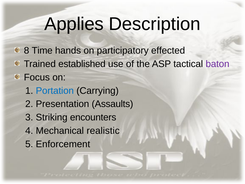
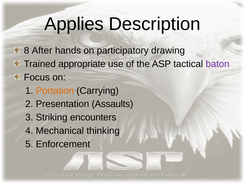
Time: Time -> After (42, 50)
effected: effected -> drawing (168, 50)
established: established -> appropriate (82, 64)
Portation colour: blue -> orange (55, 91)
realistic: realistic -> thinking (103, 131)
